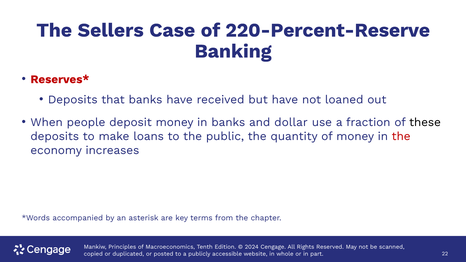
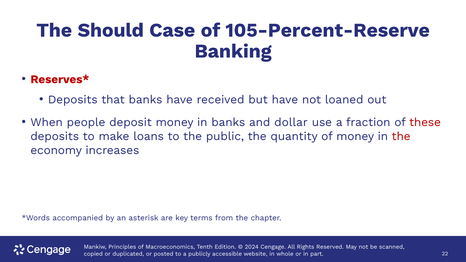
Sellers: Sellers -> Should (111, 30)
220‑Percent‑Reserve: 220‑Percent‑Reserve -> 105‑Percent‑Reserve (328, 30)
these colour: black -> red (425, 122)
